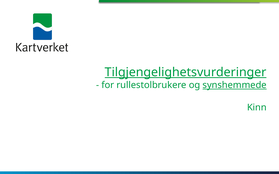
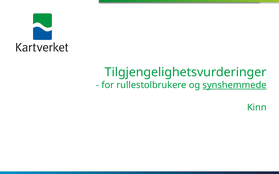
Tilgjengelighetsvurderinger underline: present -> none (186, 72)
